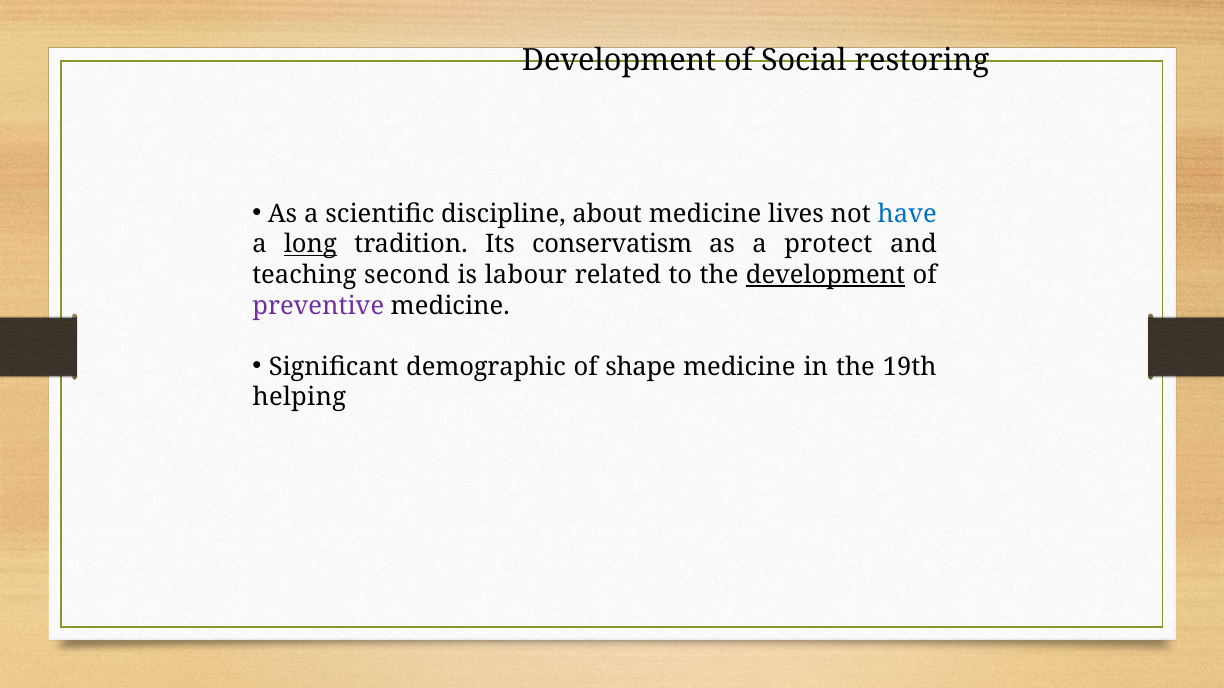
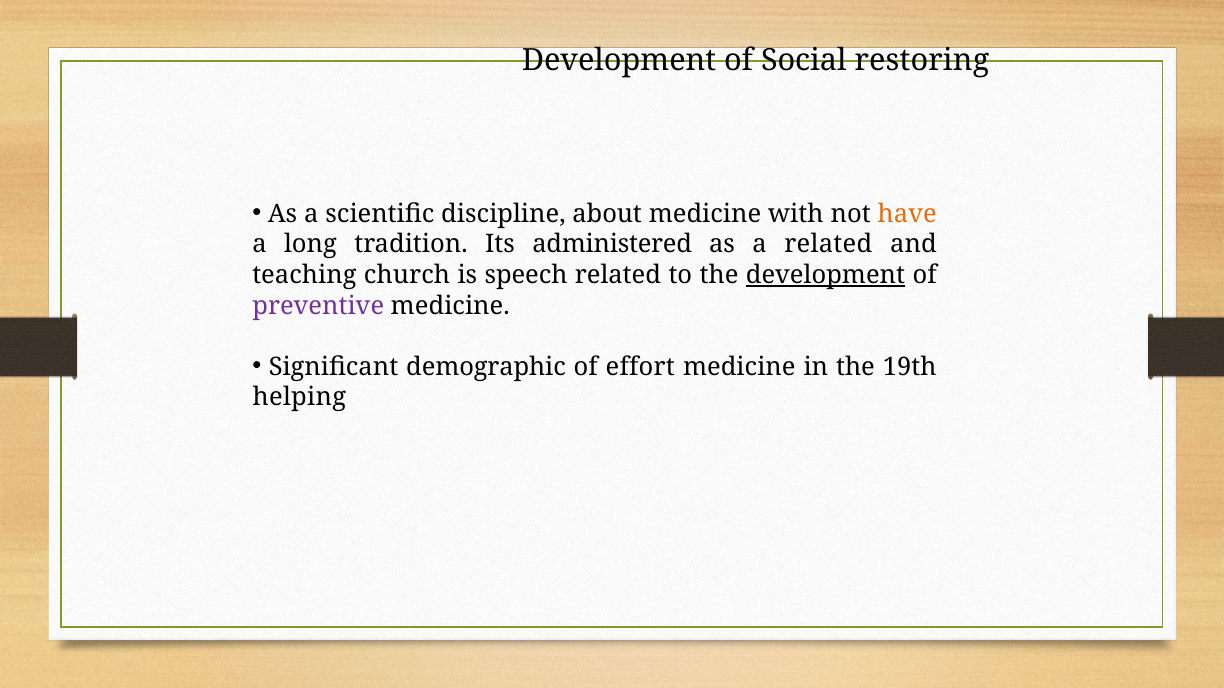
lives: lives -> with (796, 214)
have colour: blue -> orange (907, 214)
long underline: present -> none (310, 245)
conservatism: conservatism -> administered (612, 245)
a protect: protect -> related (828, 245)
second: second -> church (407, 275)
labour: labour -> speech (526, 275)
shape: shape -> effort (640, 367)
